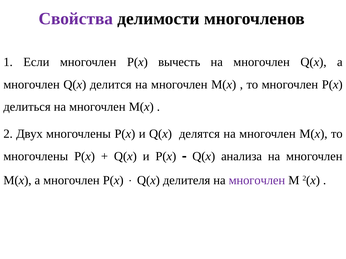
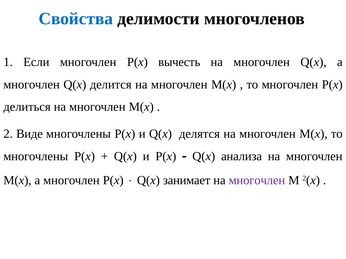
Свойства colour: purple -> blue (76, 19)
Двух: Двух -> Виде (29, 134)
делителя: делителя -> занимает (187, 181)
